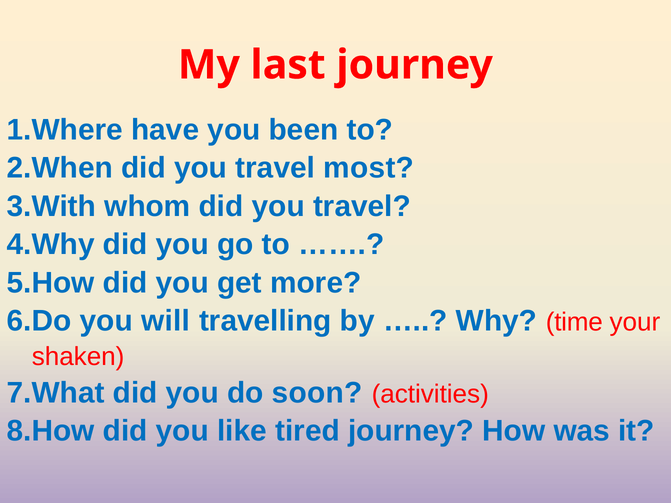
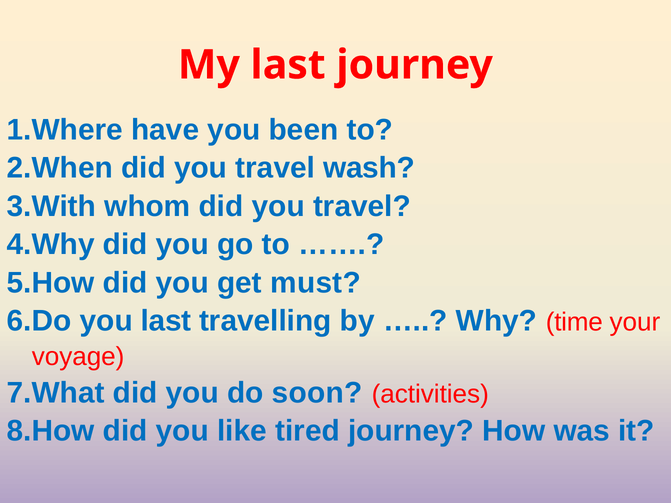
most: most -> wash (369, 168)
more: more -> must (316, 283)
you will: will -> last (166, 321)
shaken: shaken -> voyage (78, 357)
